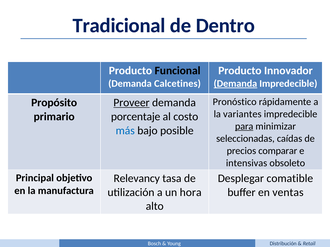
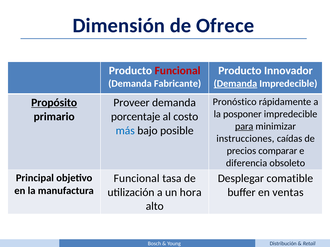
Tradicional: Tradicional -> Dimensión (119, 26)
Dentro: Dentro -> Ofrece (225, 26)
Funcional colour: black -> red (178, 71)
Calcetines: Calcetines -> Fabricante (178, 84)
Propósito underline: none -> present (54, 103)
Proveer underline: present -> none (131, 103)
variantes: variantes -> posponer (242, 114)
seleccionadas: seleccionadas -> instrucciones (245, 139)
intensivas: intensivas -> diferencia (247, 163)
Relevancy: Relevancy -> Funcional (137, 179)
